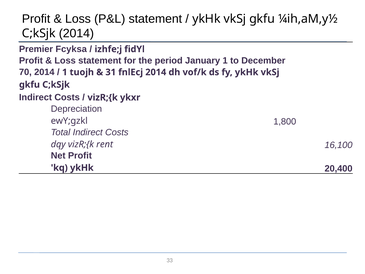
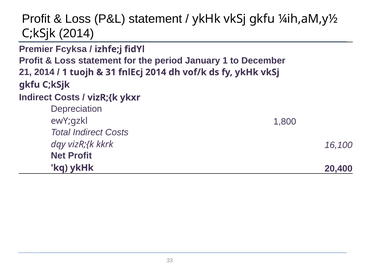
70: 70 -> 21 (25, 72)
rent: rent -> kkrk (105, 144)
